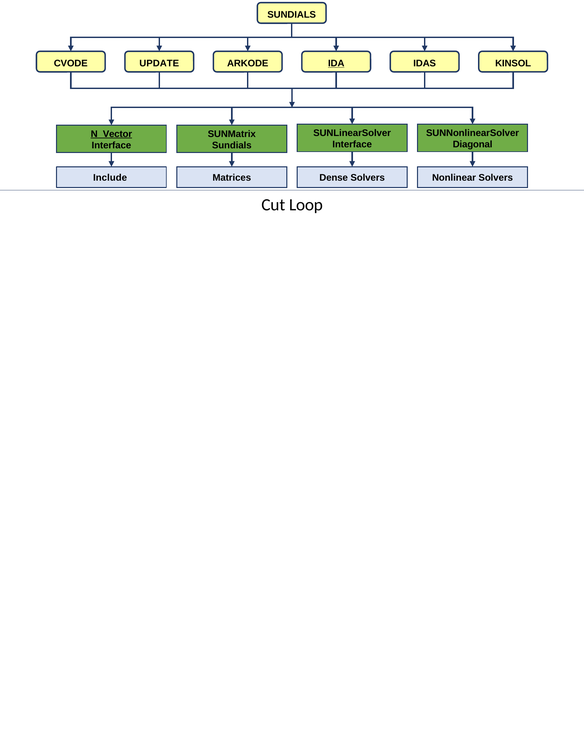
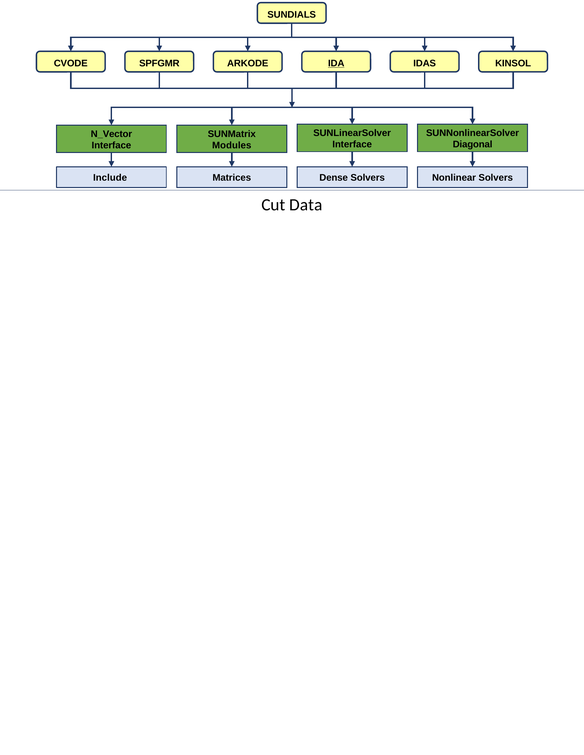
UPDATE: UPDATE -> SPFGMR (159, 63)
N_Vector underline: present -> none (111, 134)
Sundials: Sundials -> Modules (232, 145)
Loop: Loop -> Data (306, 205)
